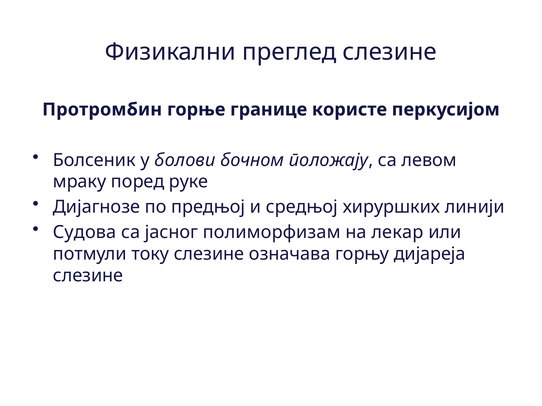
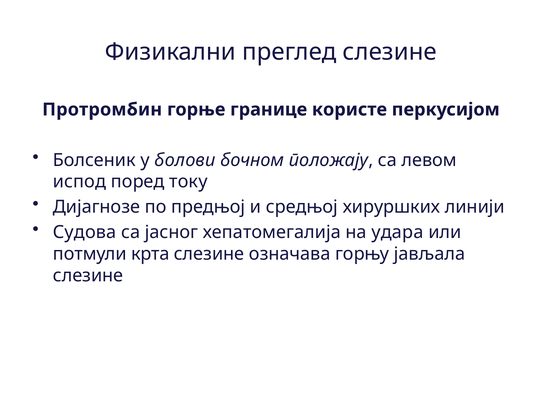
мраку: мраку -> испод (79, 182)
руке: руке -> току (188, 182)
полиморфизам: полиморфизам -> хепатомегалија (272, 232)
лекар: лекар -> удара (397, 232)
току: току -> крта (150, 254)
дијареја: дијареја -> јављала (430, 254)
